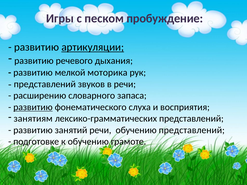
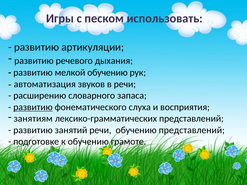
пробуждение: пробуждение -> использовать (165, 18)
артикуляции underline: present -> none (93, 47)
мелкой моторика: моторика -> обучению (107, 73)
представлений: представлений -> автоматизация (45, 84)
